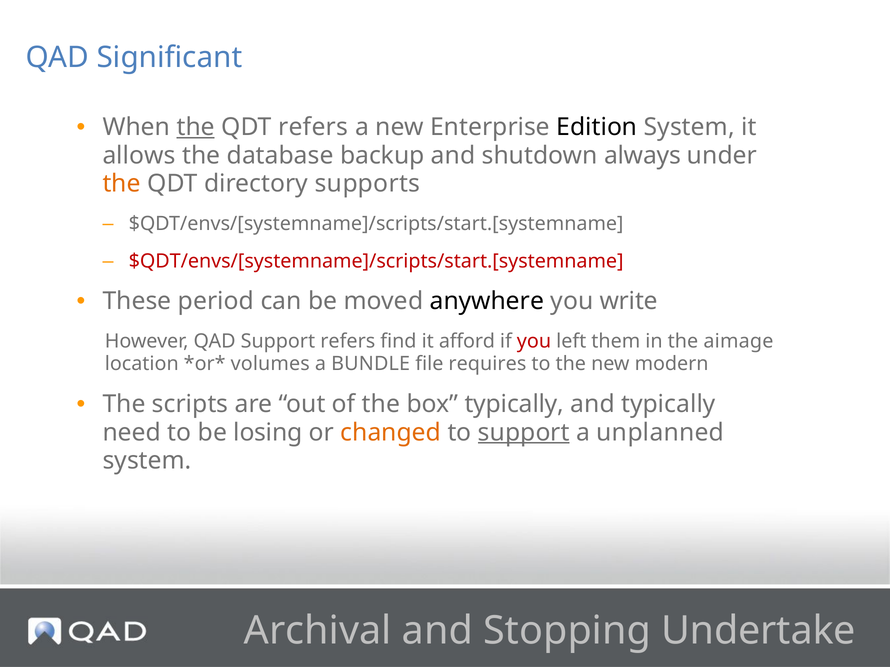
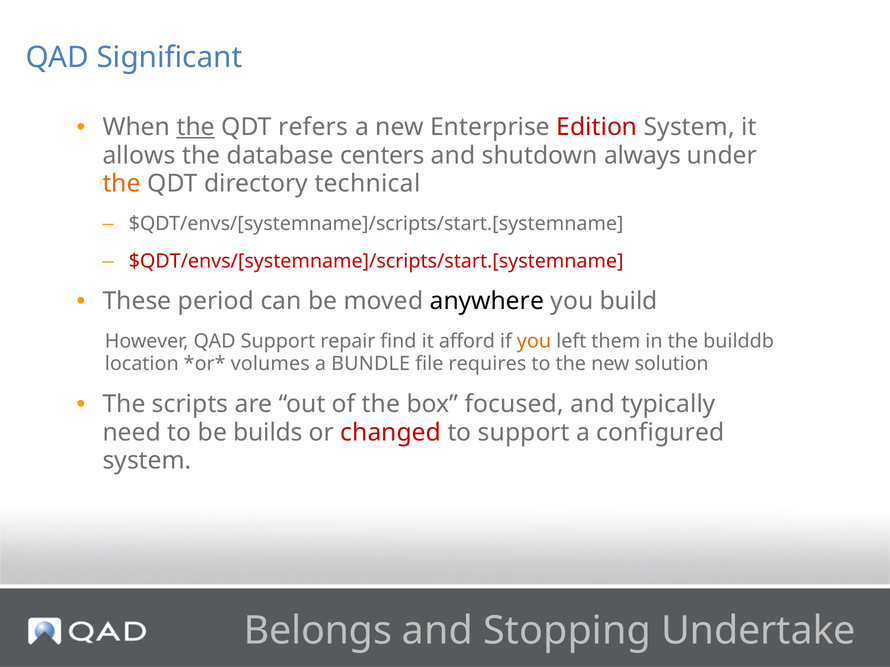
Edition colour: black -> red (597, 127)
backup: backup -> centers (382, 156)
supports: supports -> technical (368, 184)
write: write -> build (629, 302)
Support refers: refers -> repair (348, 342)
you colour: red -> orange (534, 342)
aimage: aimage -> builddb (739, 342)
modern: modern -> solution (672, 364)
box typically: typically -> focused (514, 404)
losing: losing -> builds (268, 433)
changed colour: orange -> red (391, 433)
support underline: present -> none (524, 433)
unplanned: unplanned -> configured (660, 433)
Archival: Archival -> Belongs (318, 631)
